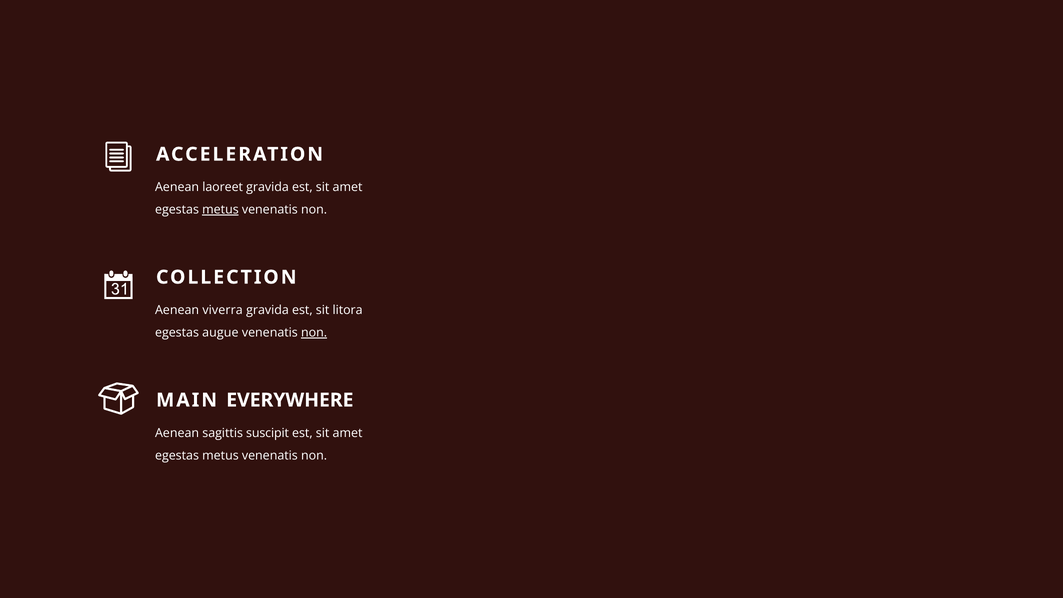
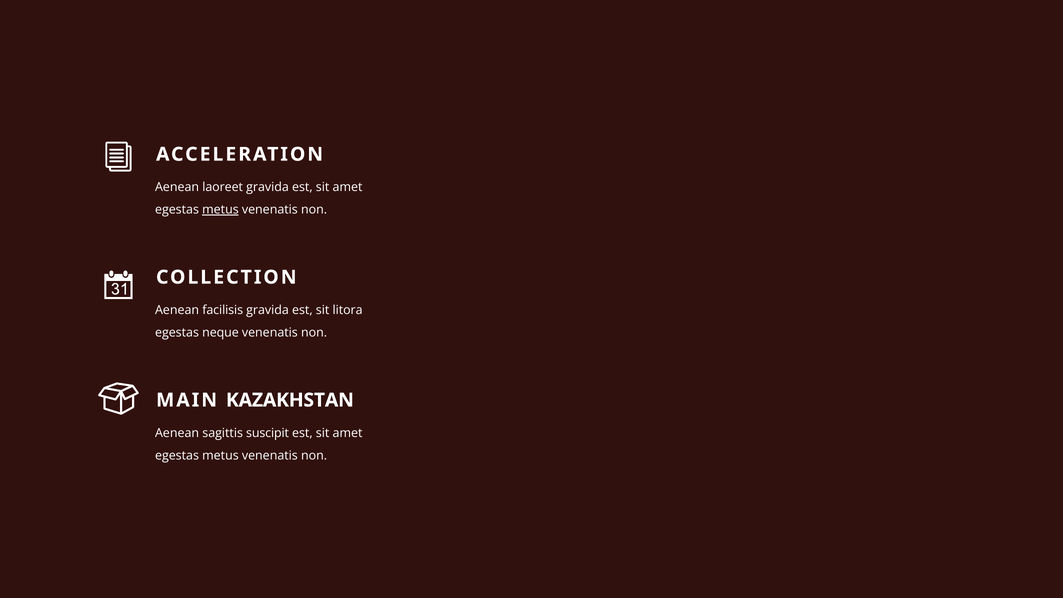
viverra: viverra -> facilisis (223, 310)
augue: augue -> neque (220, 333)
non underline: present -> none (314, 333)
EVERYWHERE: EVERYWHERE -> KAZAKHSTAN (290, 400)
